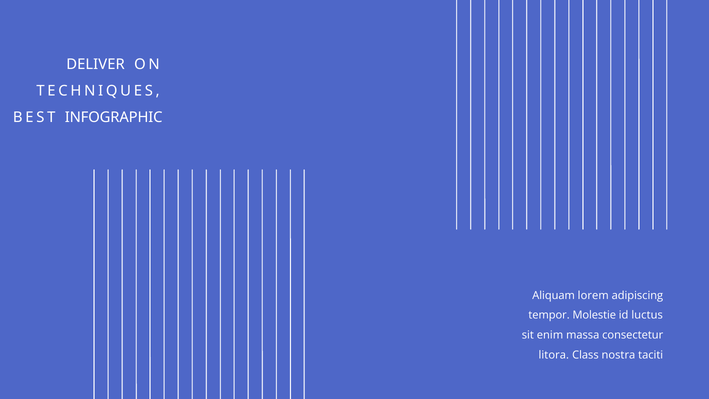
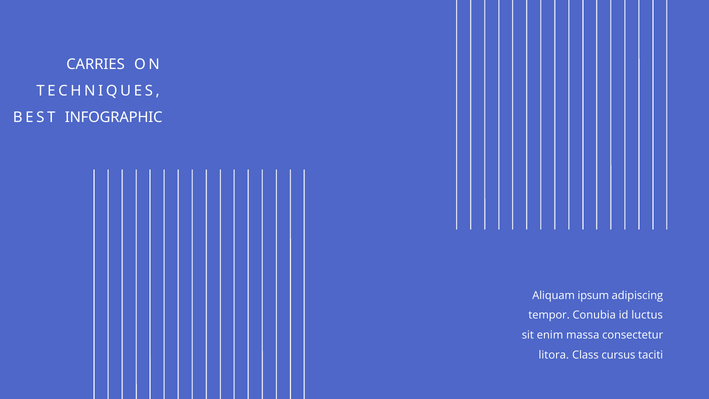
DELIVER: DELIVER -> CARRIES (96, 64)
lorem: lorem -> ipsum (593, 295)
Molestie: Molestie -> Conubia (594, 315)
nostra: nostra -> cursus (618, 355)
